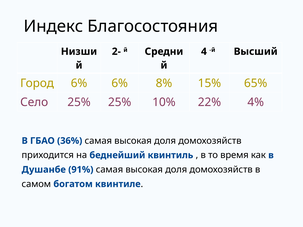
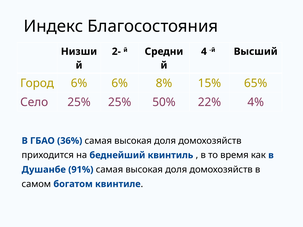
10%: 10% -> 50% (164, 102)
